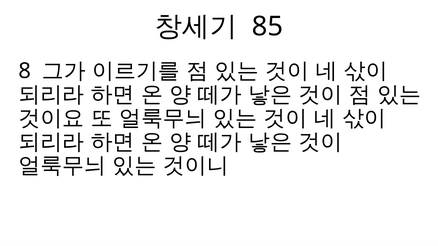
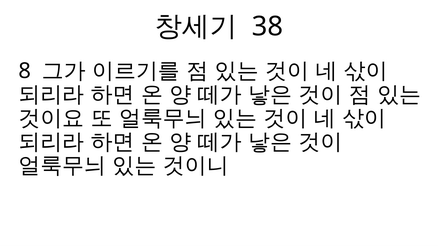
85: 85 -> 38 (267, 26)
